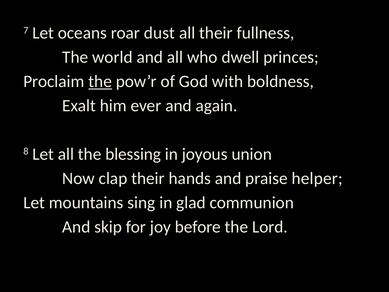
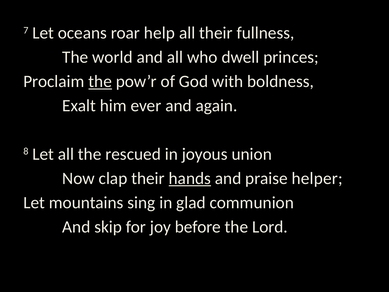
dust: dust -> help (159, 33)
blessing: blessing -> rescued (133, 154)
hands underline: none -> present (190, 178)
